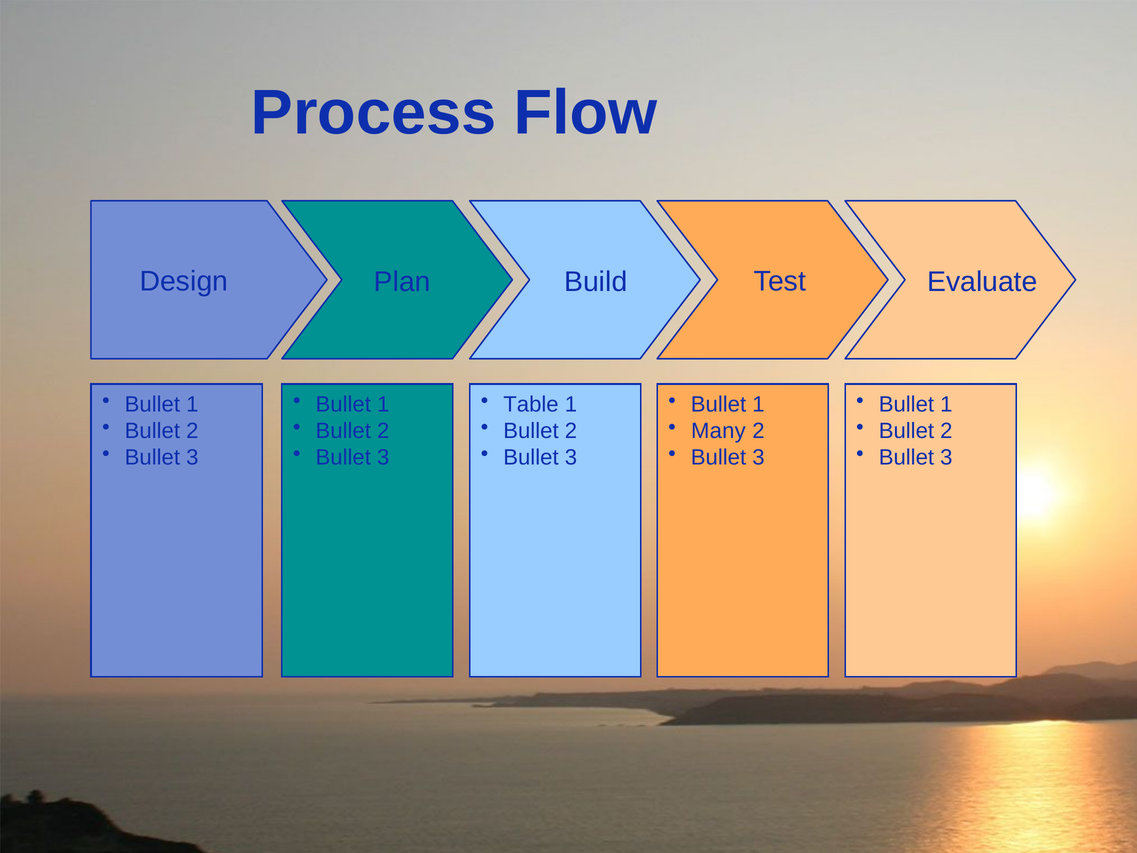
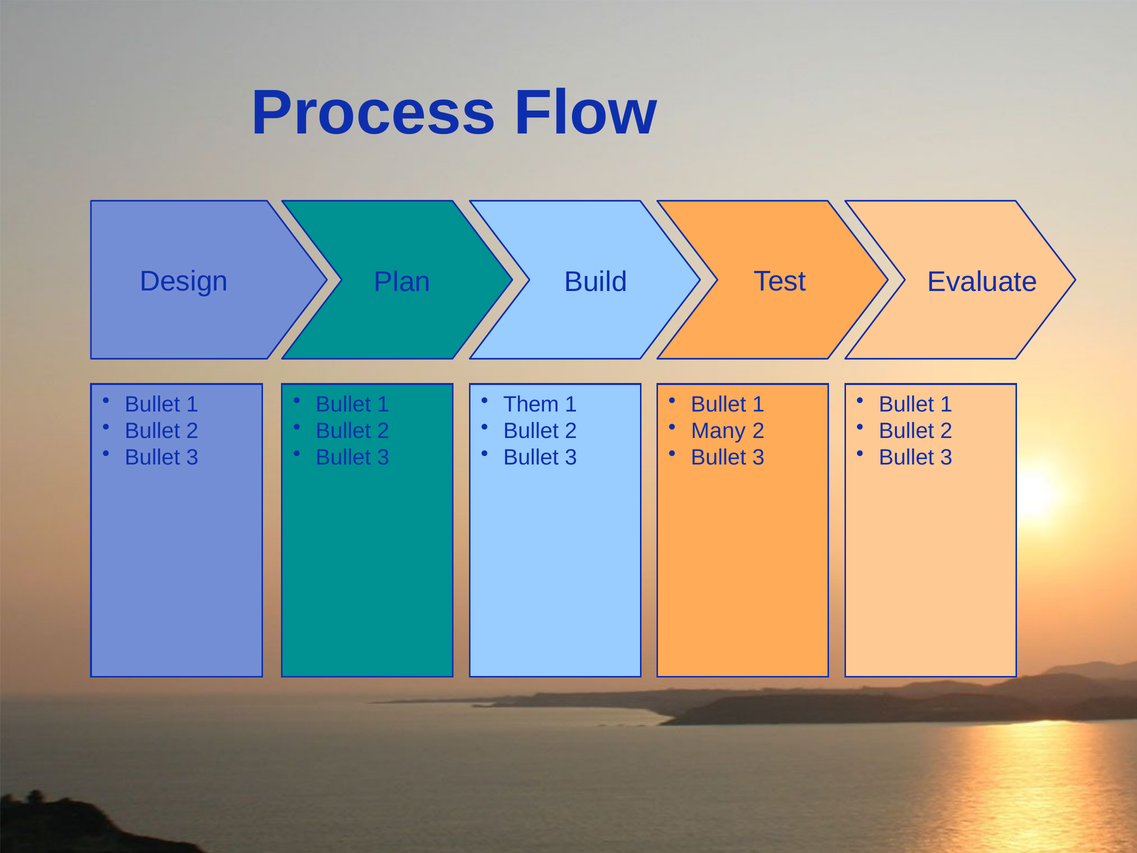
Table: Table -> Them (531, 404)
